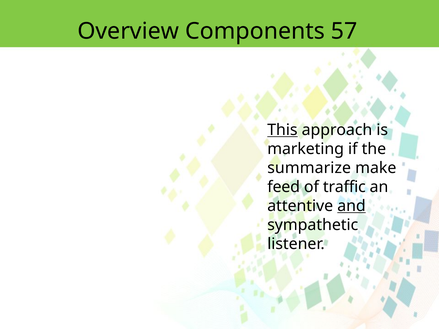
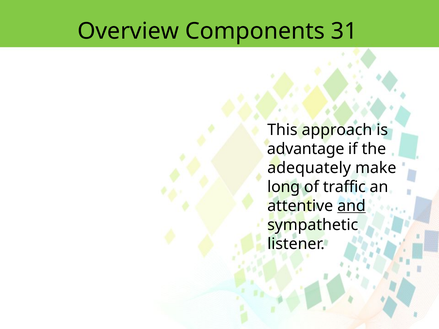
57: 57 -> 31 (344, 31)
This underline: present -> none (282, 130)
marketing: marketing -> advantage (306, 149)
summarize: summarize -> adequately (309, 168)
feed: feed -> long (284, 187)
